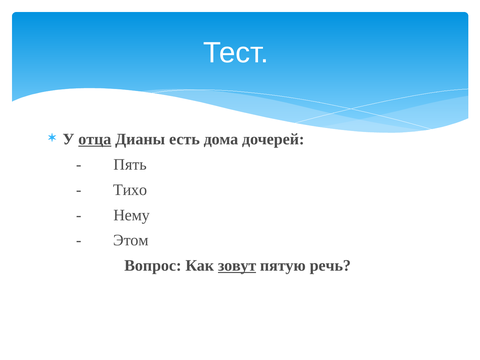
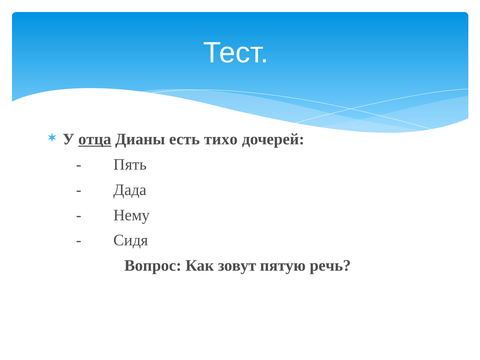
дома: дома -> тихо (221, 139)
Тихо: Тихо -> Дада (130, 190)
Этом: Этом -> Сидя (131, 240)
зовут underline: present -> none (237, 266)
